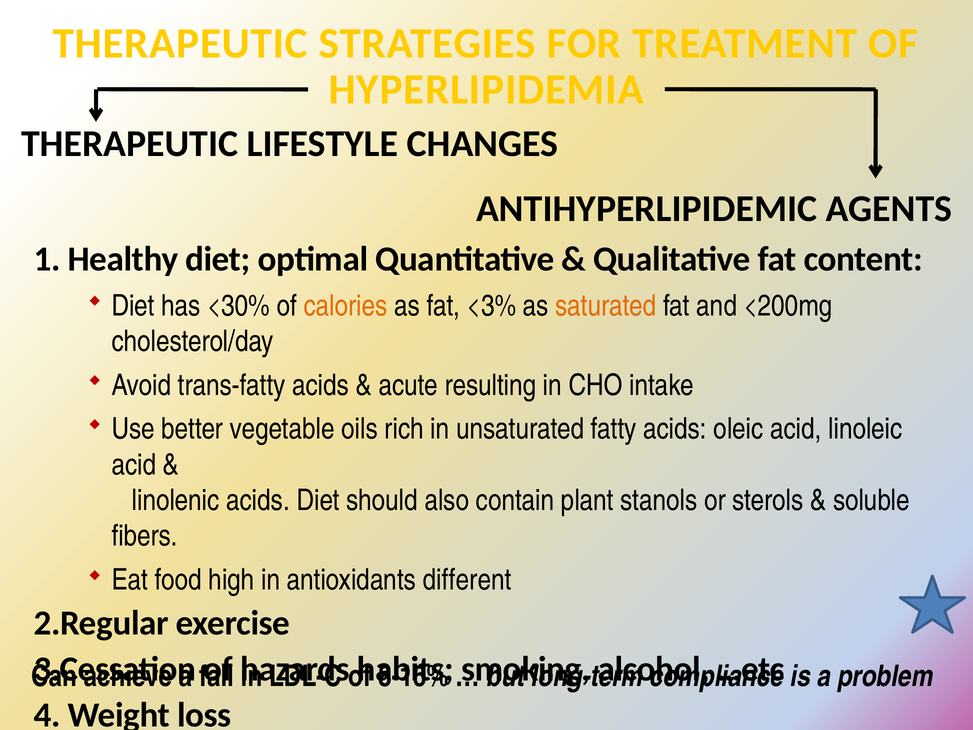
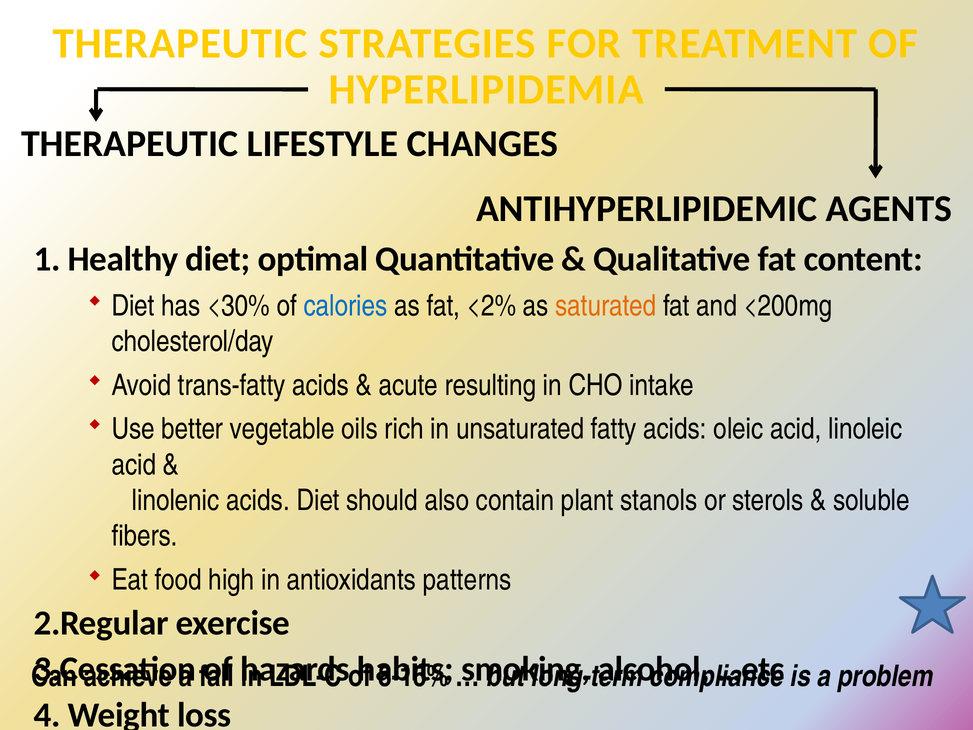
calories colour: orange -> blue (346, 306)
<3%: <3% -> <2% (492, 306)
different: different -> patterns (467, 580)
